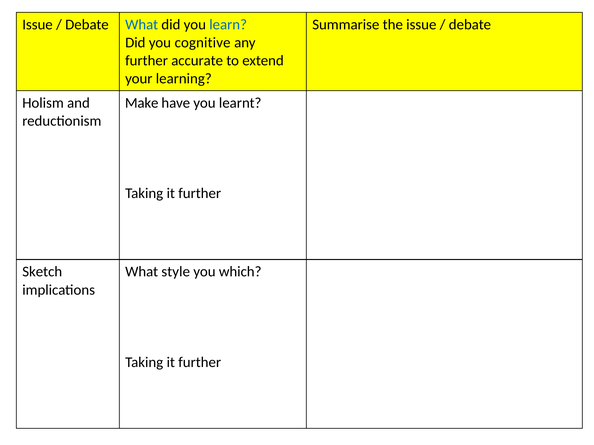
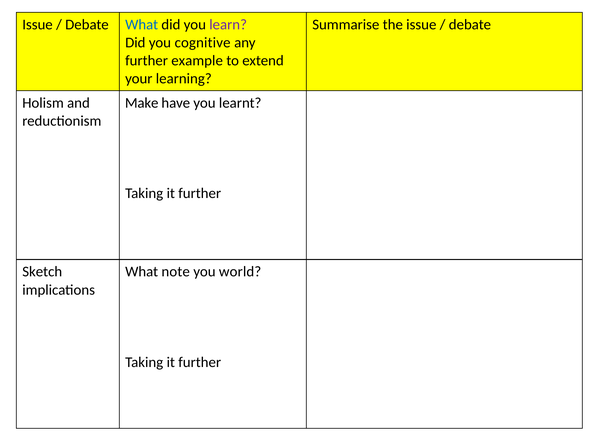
learn colour: blue -> purple (228, 24)
accurate: accurate -> example (197, 61)
style: style -> note (176, 272)
which: which -> world (240, 272)
